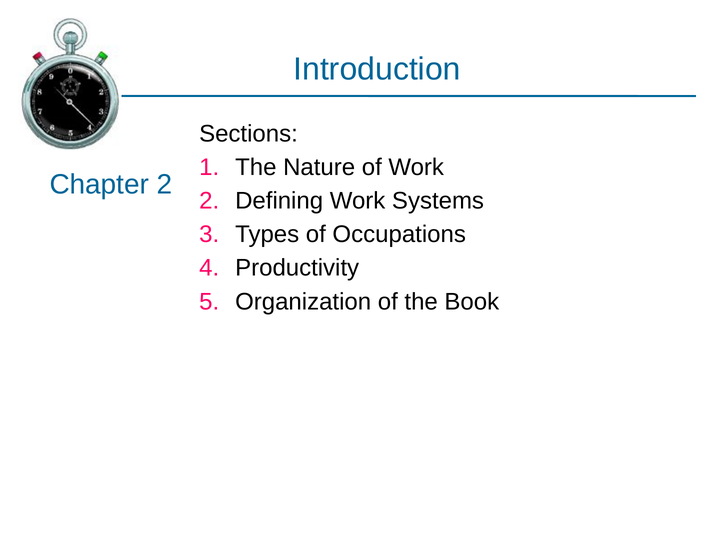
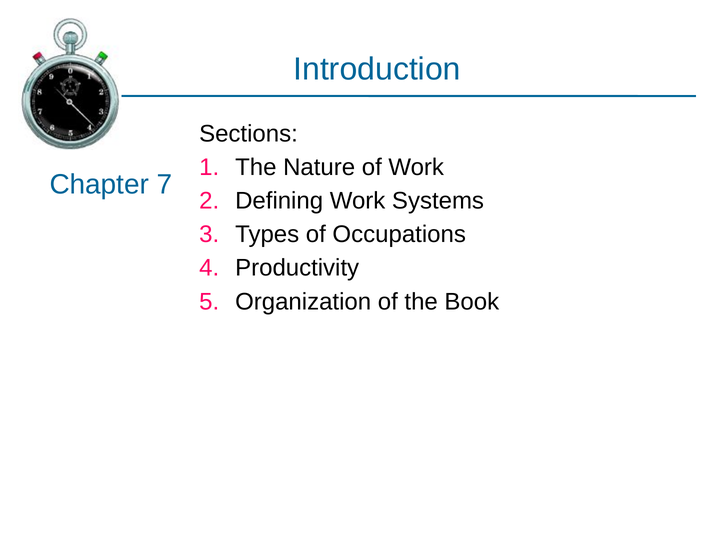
Chapter 2: 2 -> 7 (164, 184)
